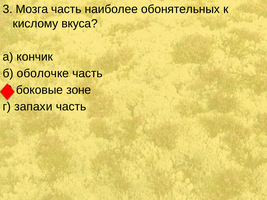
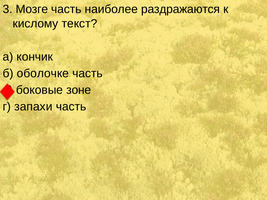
Мозга: Мозга -> Мозге (32, 9)
обонятельных: обонятельных -> раздражаются (181, 9)
вкуса: вкуса -> текст (79, 24)
